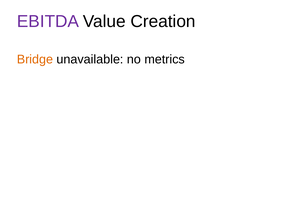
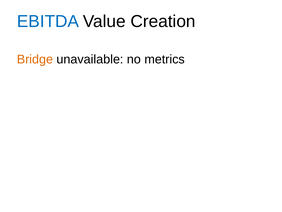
EBITDA colour: purple -> blue (48, 21)
